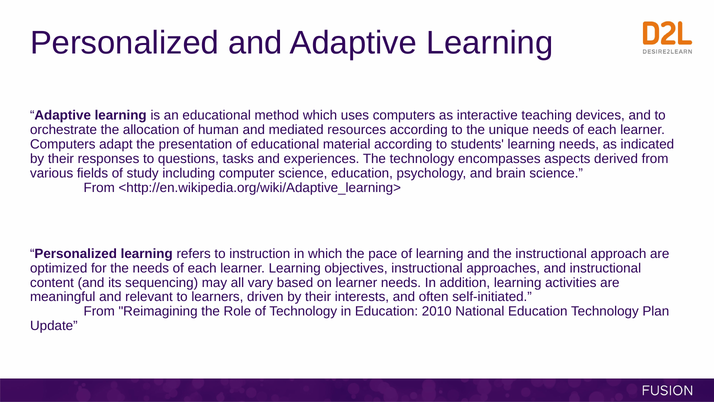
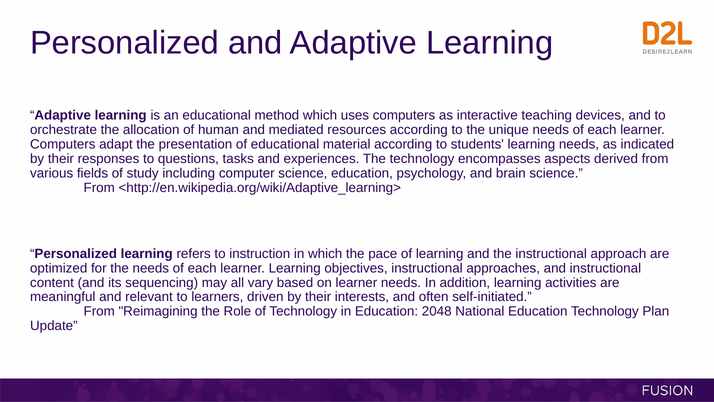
2010: 2010 -> 2048 (437, 311)
